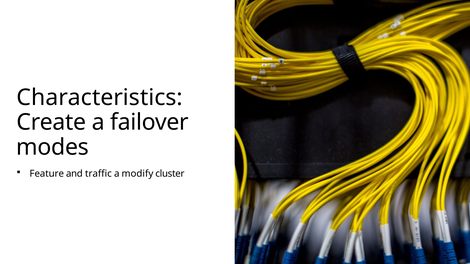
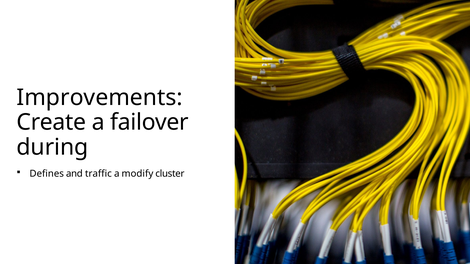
Characteristics: Characteristics -> Improvements (100, 98)
modes: modes -> during (52, 147)
Feature: Feature -> Defines (47, 174)
